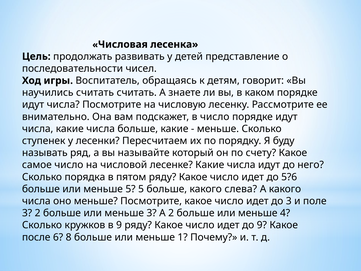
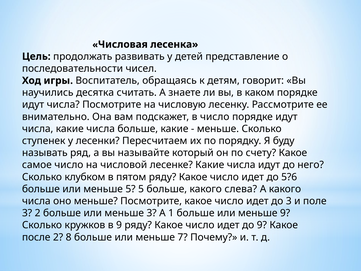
научились считать: считать -> десятка (95, 93)
порядка: порядка -> клубком (85, 177)
А 2: 2 -> 1 (171, 213)
меньше 4: 4 -> 9 (285, 213)
после 6: 6 -> 2 (58, 237)
1: 1 -> 7 (183, 237)
